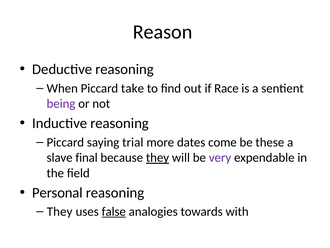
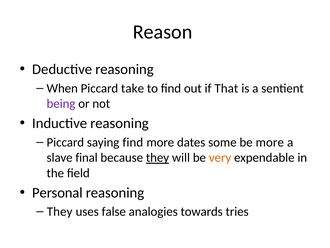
Race: Race -> That (226, 88)
saying trial: trial -> find (133, 142)
come: come -> some (222, 142)
be these: these -> more (270, 142)
very colour: purple -> orange (220, 157)
false underline: present -> none (114, 211)
with: with -> tries (237, 211)
